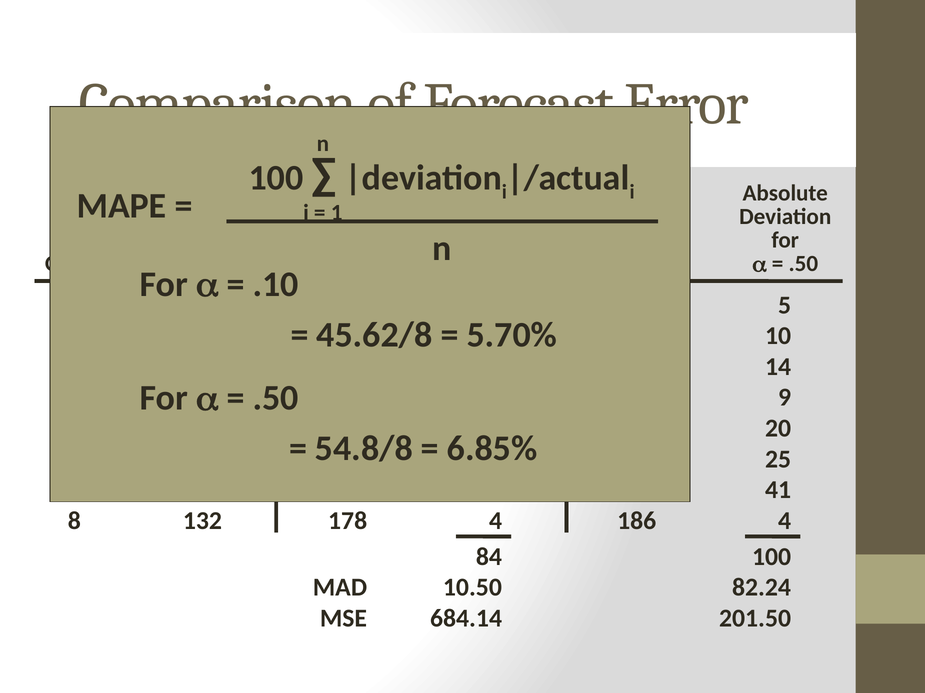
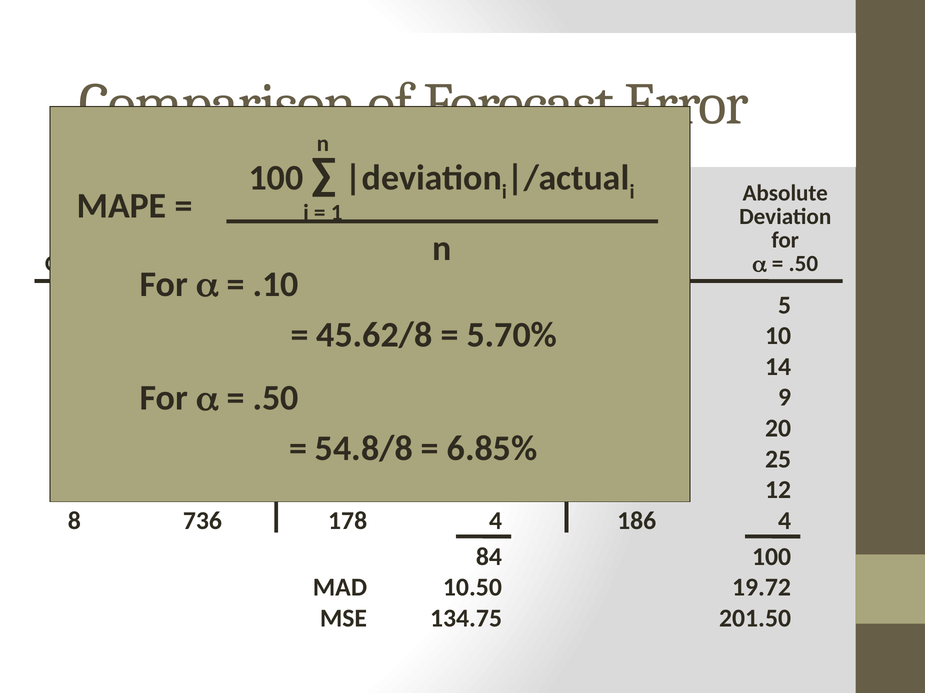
41: 41 -> 12 (778, 490)
132: 132 -> 736 (202, 521)
82.24: 82.24 -> 19.72 (761, 588)
684.14: 684.14 -> 134.75 (466, 619)
